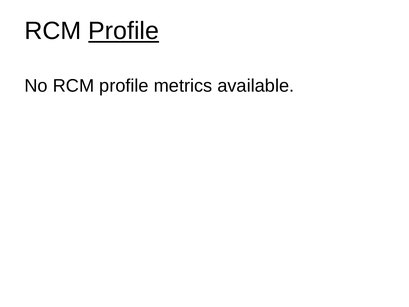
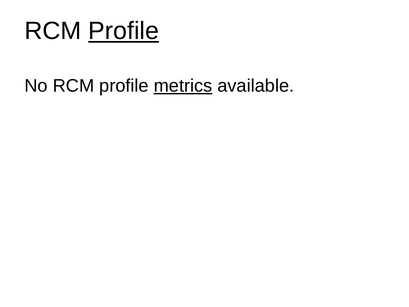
metrics underline: none -> present (183, 86)
